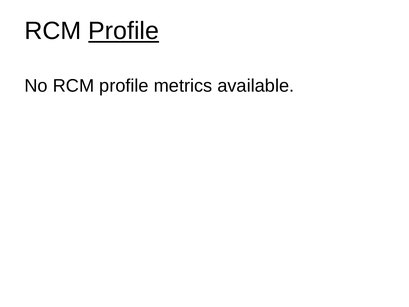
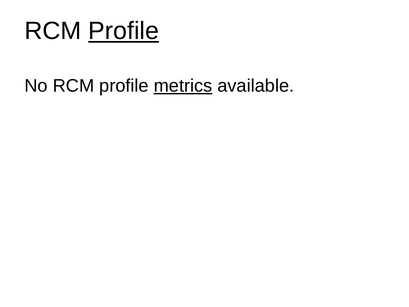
metrics underline: none -> present (183, 86)
